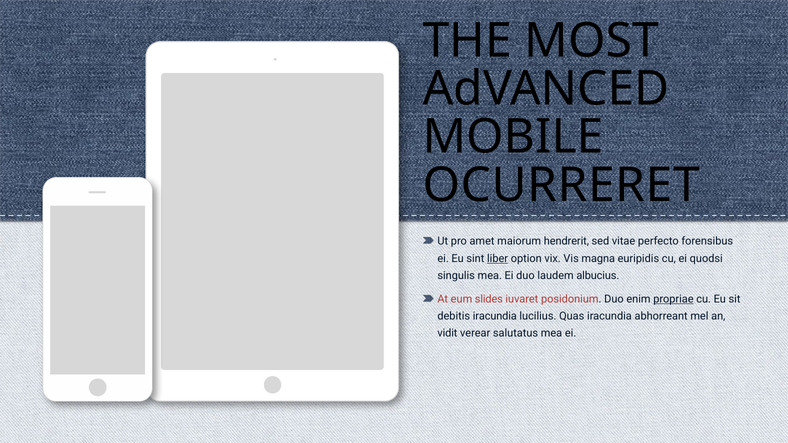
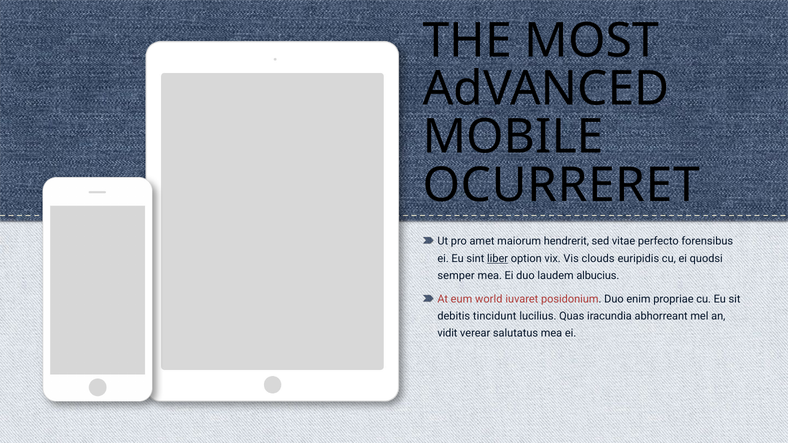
magna: magna -> clouds (598, 259)
singulis: singulis -> semper (456, 276)
slides: slides -> world (489, 299)
propriae underline: present -> none (673, 299)
debitis iracundia: iracundia -> tincidunt (495, 316)
